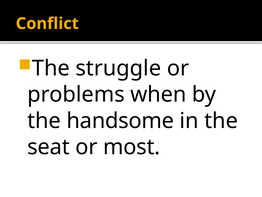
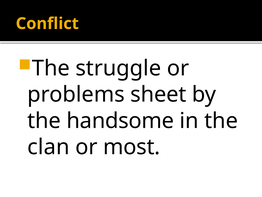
when: when -> sheet (158, 94)
seat: seat -> clan (48, 147)
